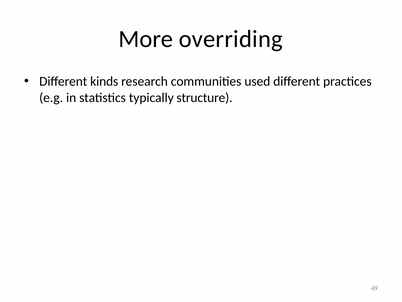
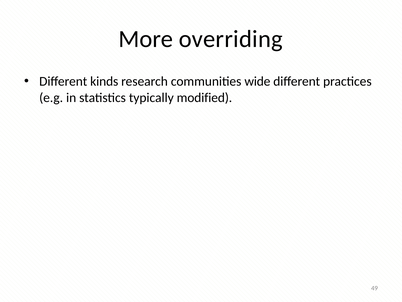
used: used -> wide (257, 81)
structure: structure -> modified (204, 97)
